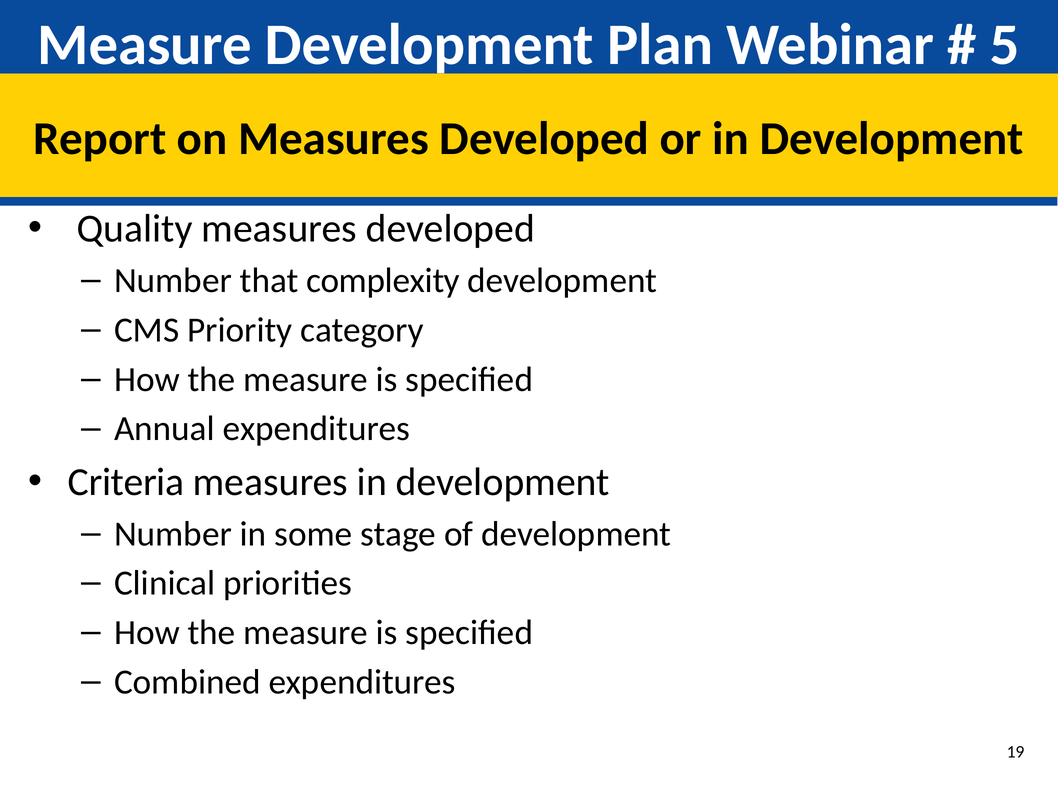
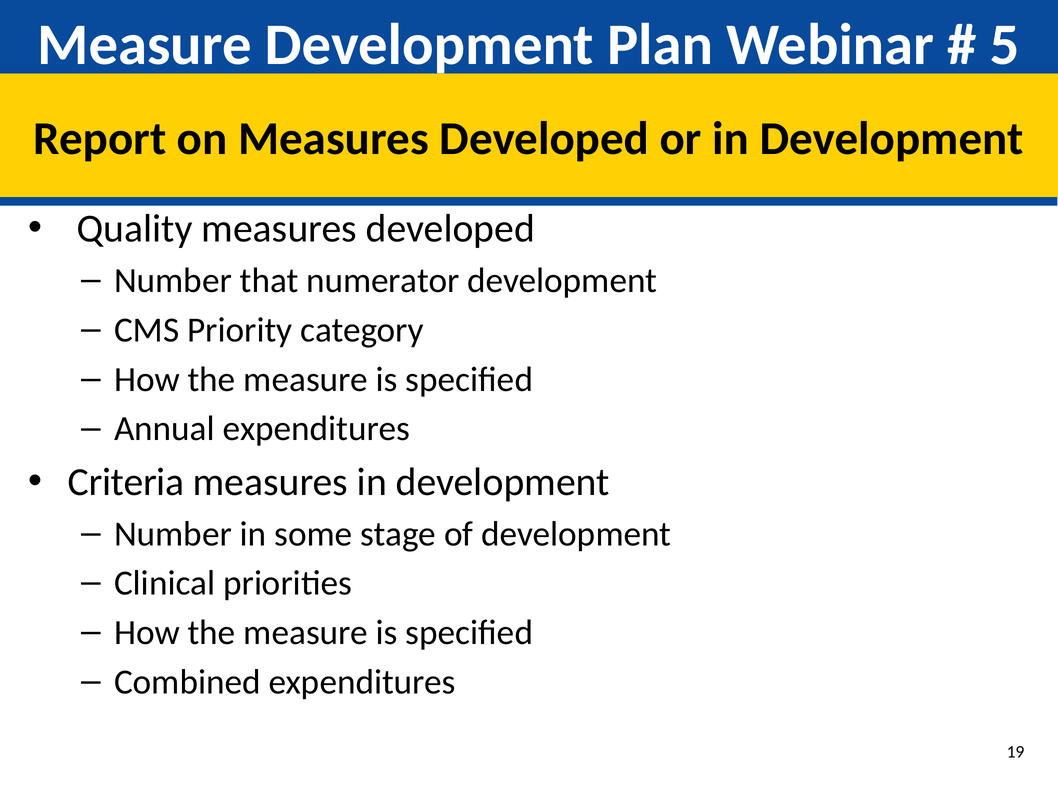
complexity: complexity -> numerator (383, 280)
